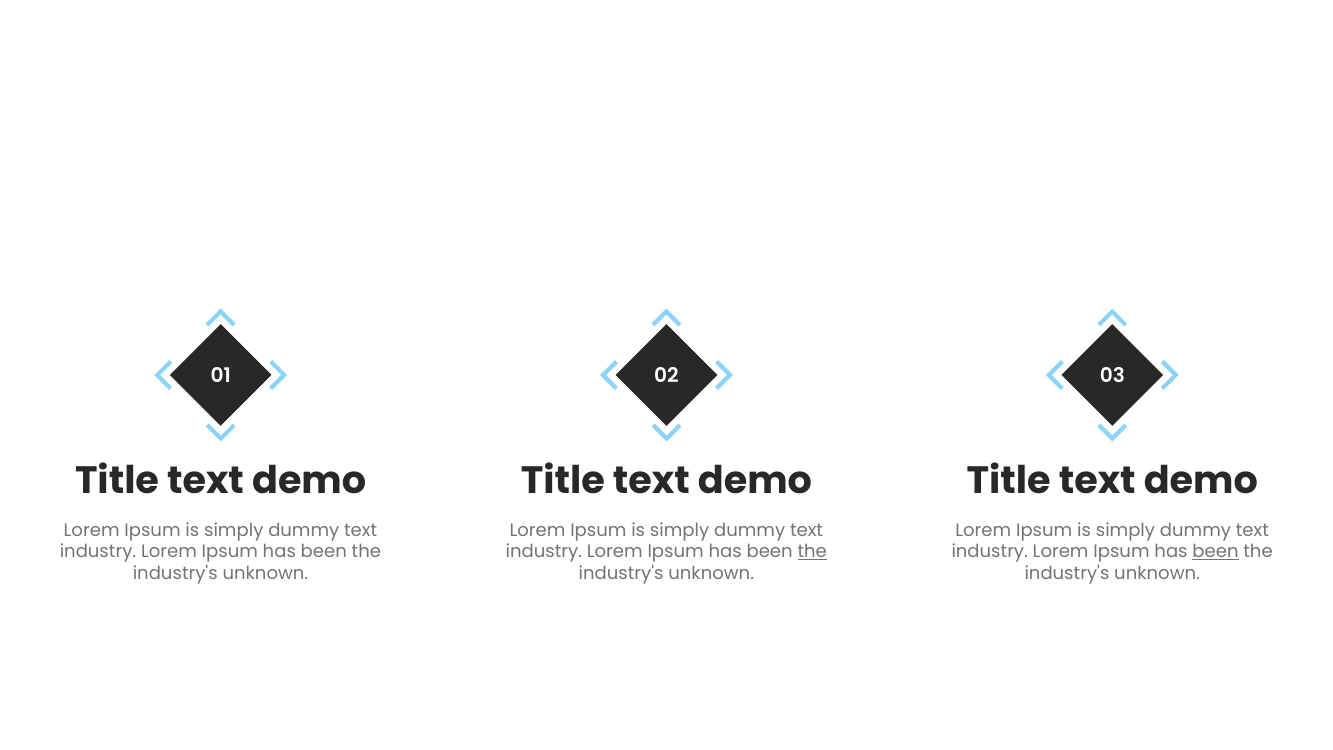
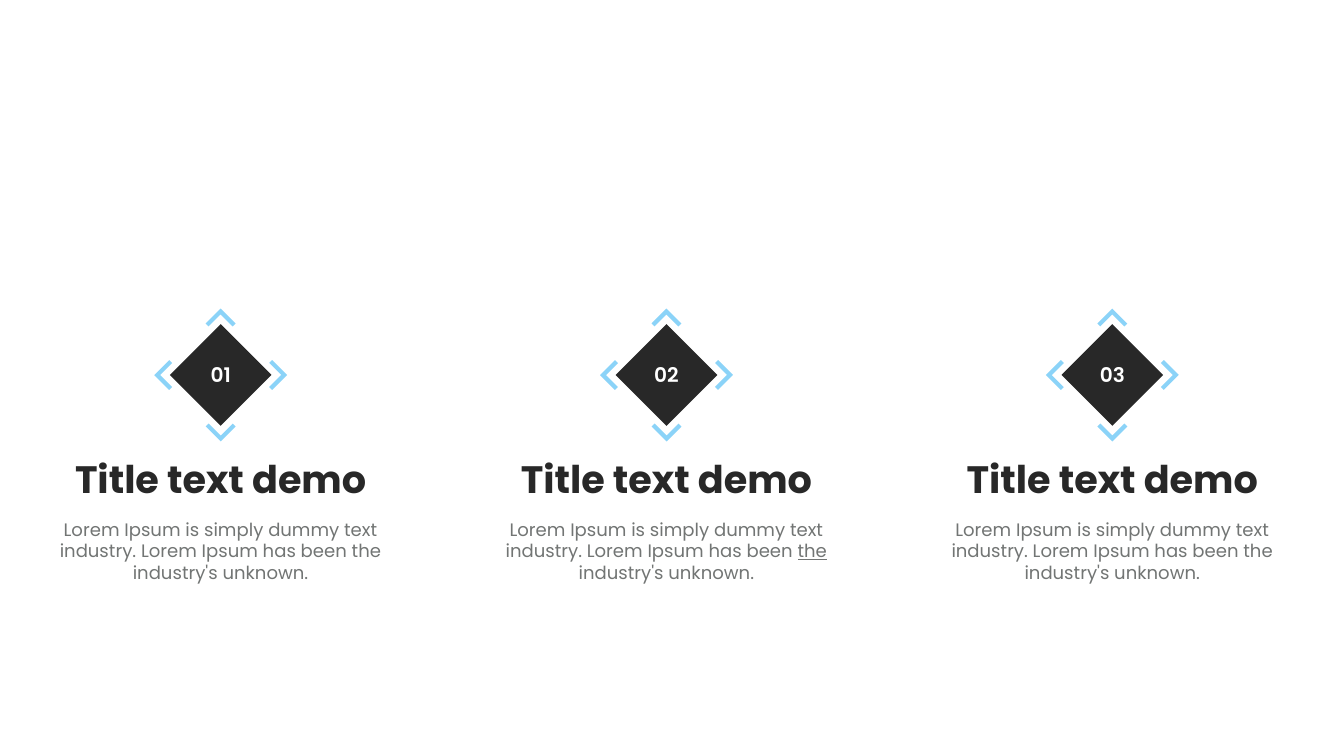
been underline: present -> none (1216, 552)
